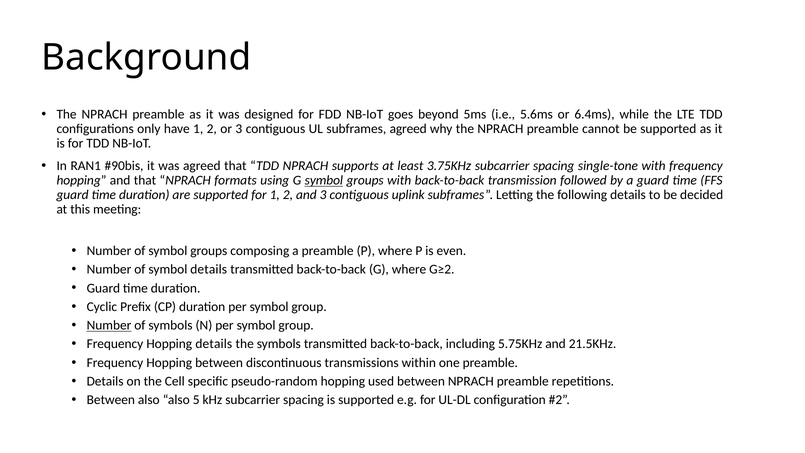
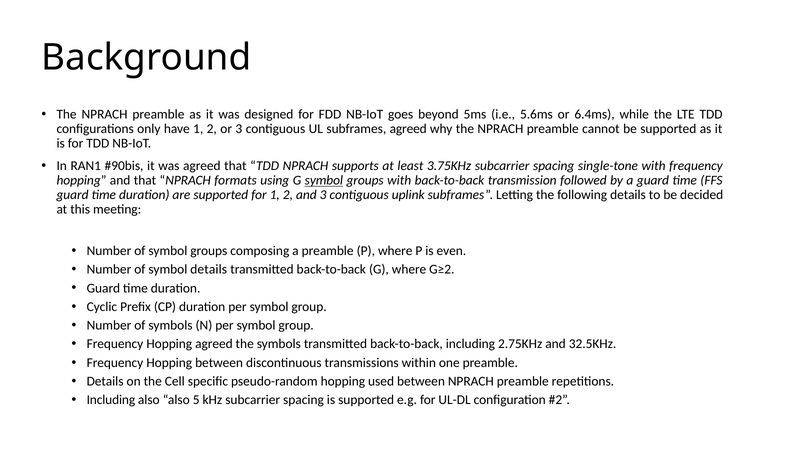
Number underline: present -> none (109, 325)
Hopping details: details -> agreed (214, 344)
5.75KHz: 5.75KHz -> 2.75KHz (520, 344)
21.5KHz: 21.5KHz -> 32.5KHz (593, 344)
Between: Between -> Including (111, 400)
